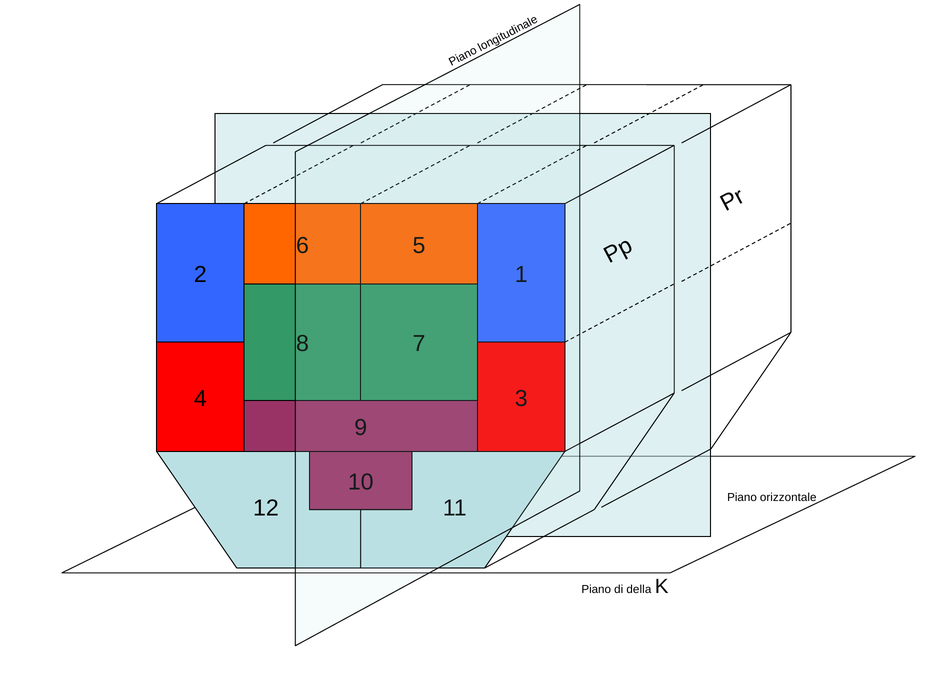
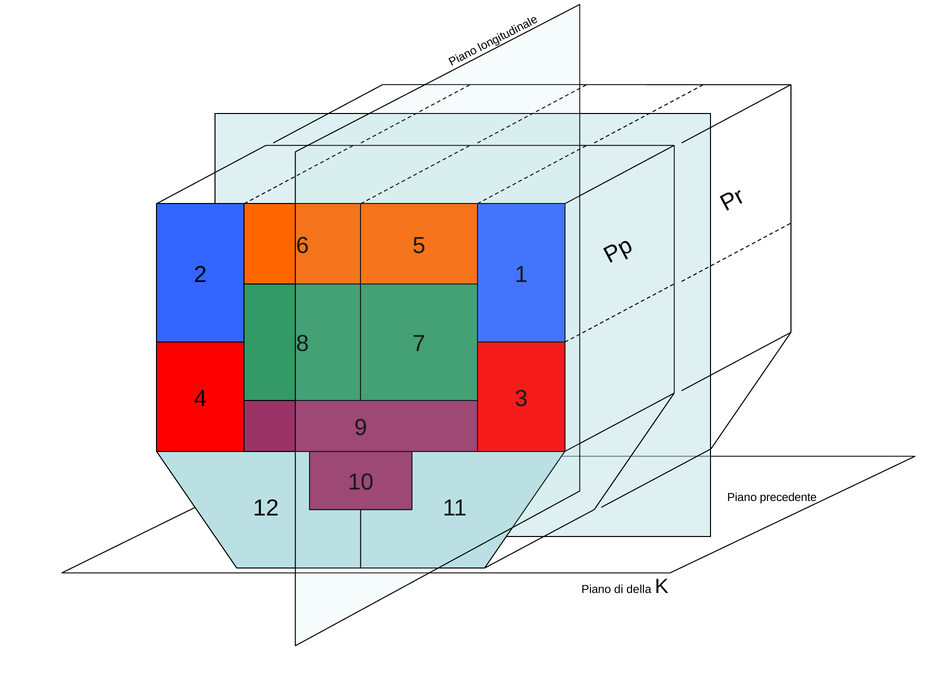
orizzontale: orizzontale -> precedente (788, 498)
